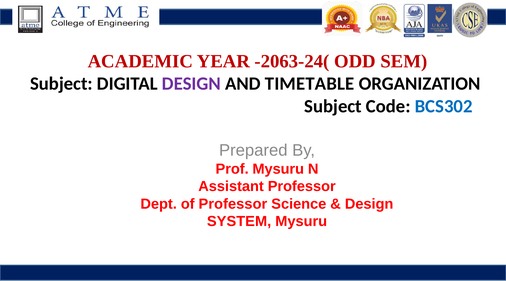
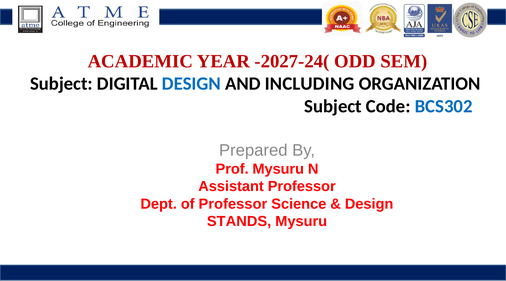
-2063-24(: -2063-24( -> -2027-24( (292, 61)
DESIGN colour: purple -> blue (191, 84)
TIMETABLE: TIMETABLE -> INCLUDING (310, 84)
SYSTEM: SYSTEM -> STANDS (239, 222)
